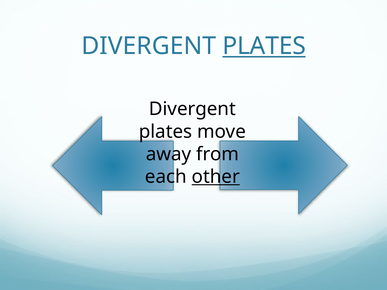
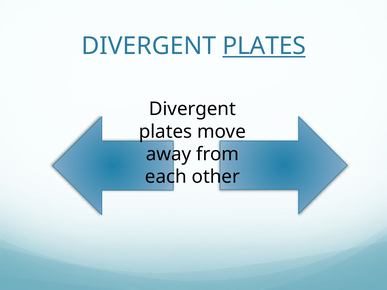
other underline: present -> none (216, 177)
